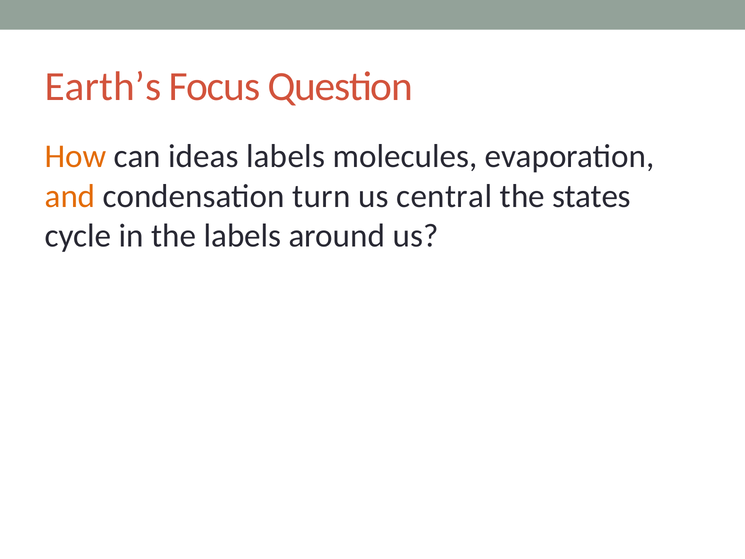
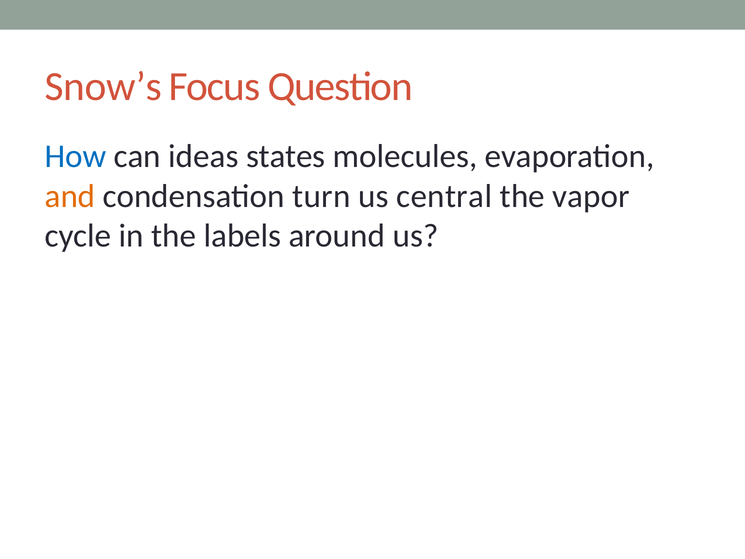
Earth’s: Earth’s -> Snow’s (103, 87)
How colour: orange -> blue (76, 156)
ideas labels: labels -> states (286, 156)
states: states -> vapor (591, 196)
